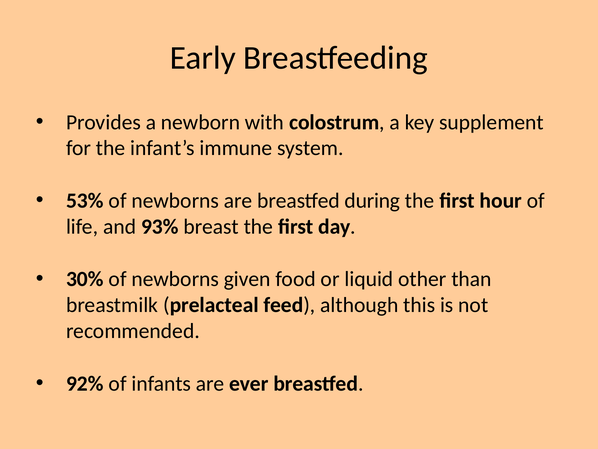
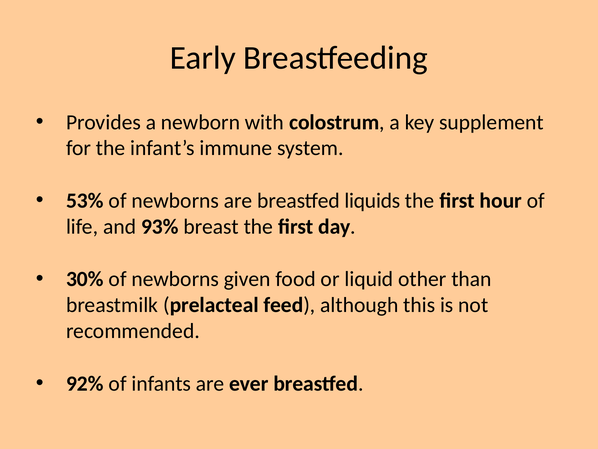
during: during -> liquids (372, 200)
